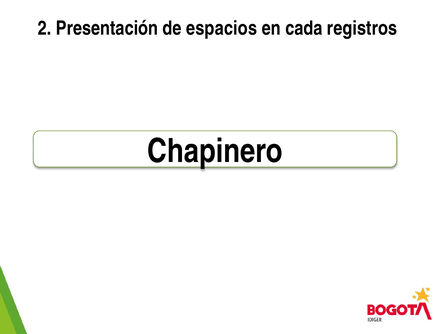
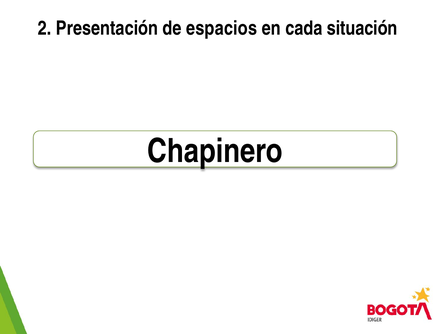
registros: registros -> situación (362, 28)
